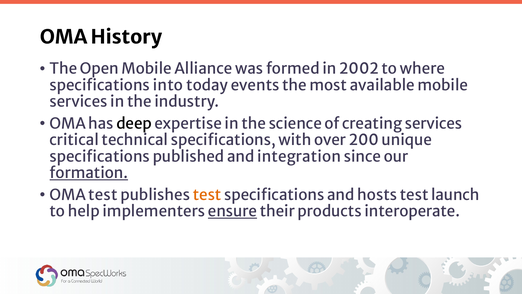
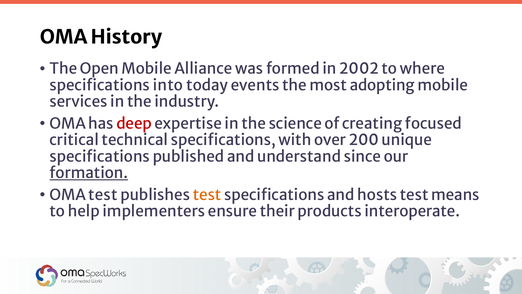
available: available -> adopting (382, 85)
deep colour: black -> red (134, 124)
creating services: services -> focused (433, 124)
integration: integration -> understand (299, 156)
launch: launch -> means (455, 195)
ensure underline: present -> none (232, 211)
